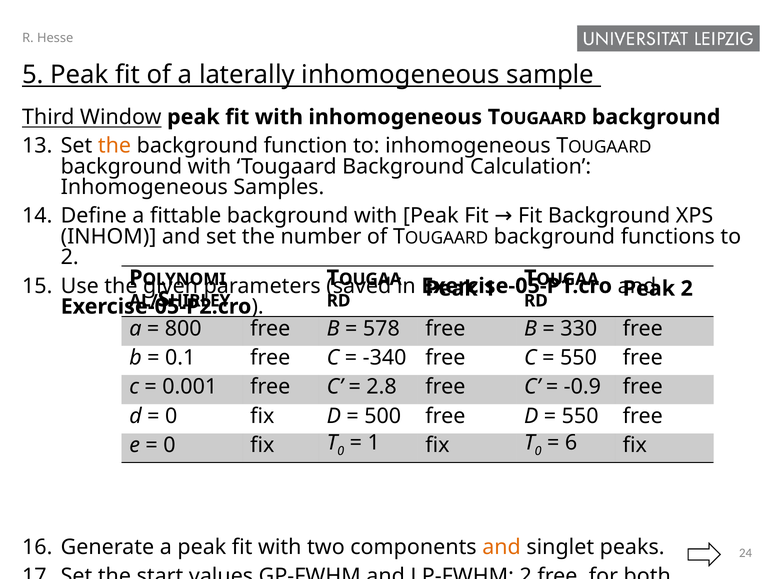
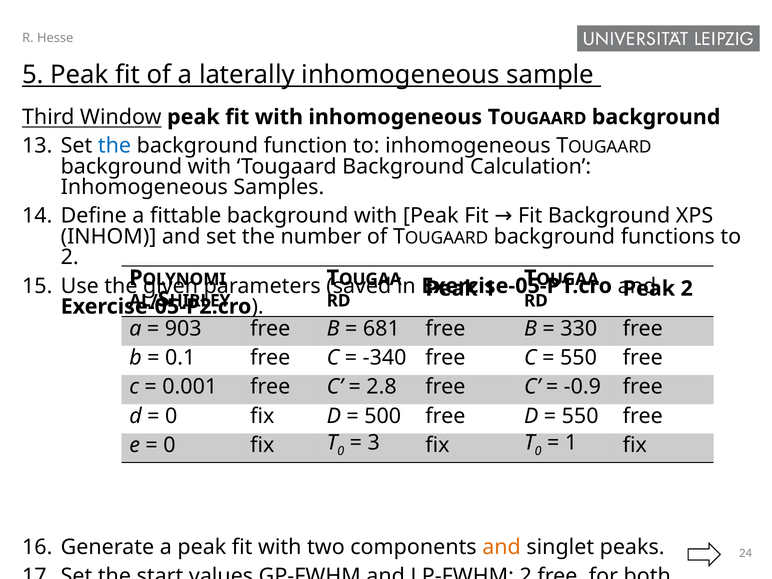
the colour: orange -> blue (114, 146)
800: 800 -> 903 (183, 328)
578: 578 -> 681 (381, 328)
1: 1 -> 3 (374, 443)
6: 6 -> 1 (571, 443)
